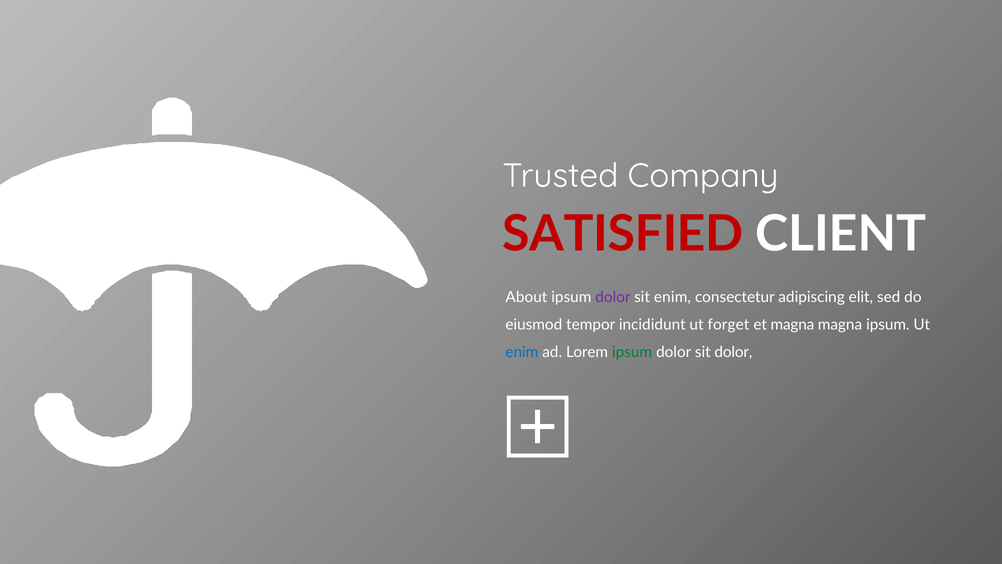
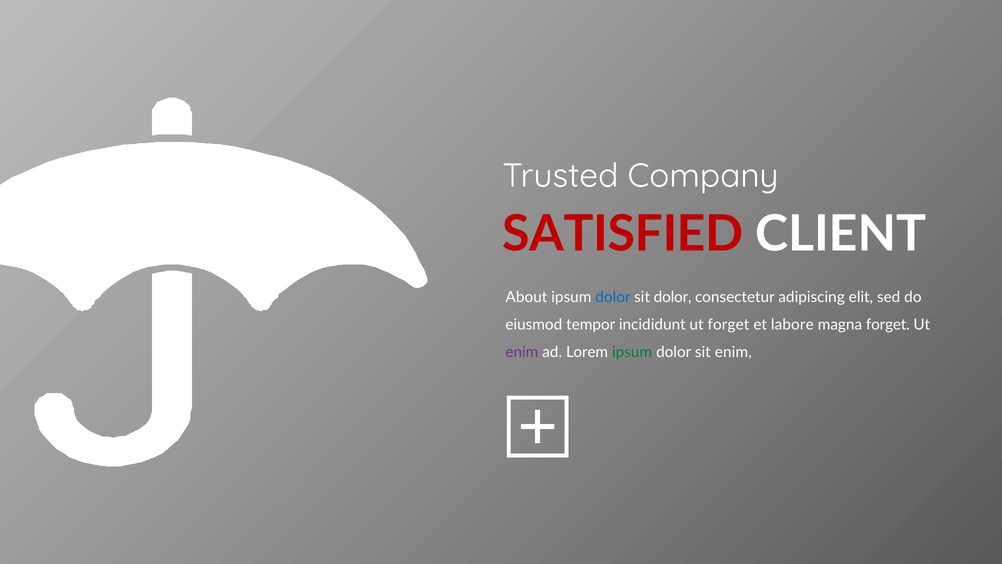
dolor colour: purple -> blue (613, 297)
sit enim: enim -> dolor (673, 297)
et magna: magna -> labore (792, 324)
magna ipsum: ipsum -> forget (888, 324)
enim colour: blue -> purple (522, 352)
sit dolor: dolor -> enim (733, 352)
